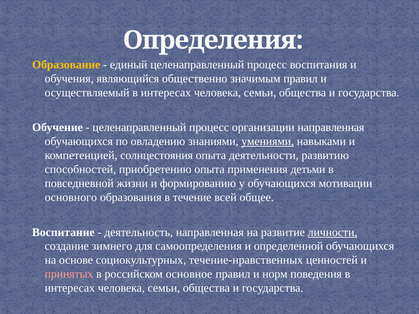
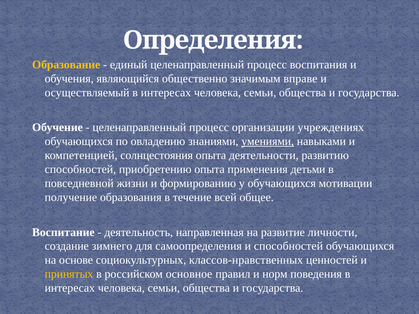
значимым правил: правил -> вправе (300, 79)
организации направленная: направленная -> учреждениях (331, 128)
основного: основного -> получение (71, 197)
личности underline: present -> none (333, 232)
и определенной: определенной -> способностей (288, 246)
течение-нравственных: течение-нравственных -> классов-нравственных (246, 260)
принятых colour: pink -> yellow (69, 274)
